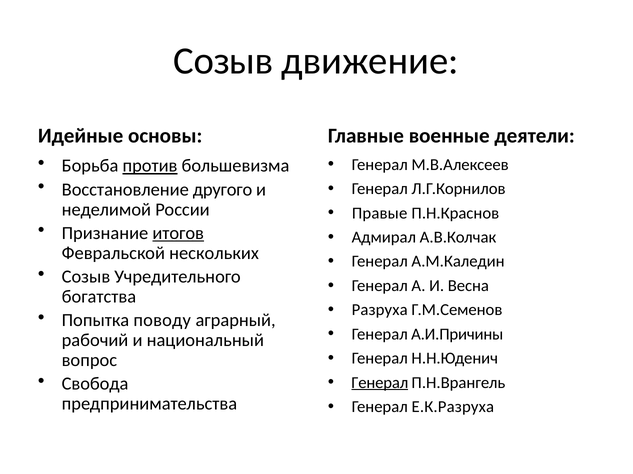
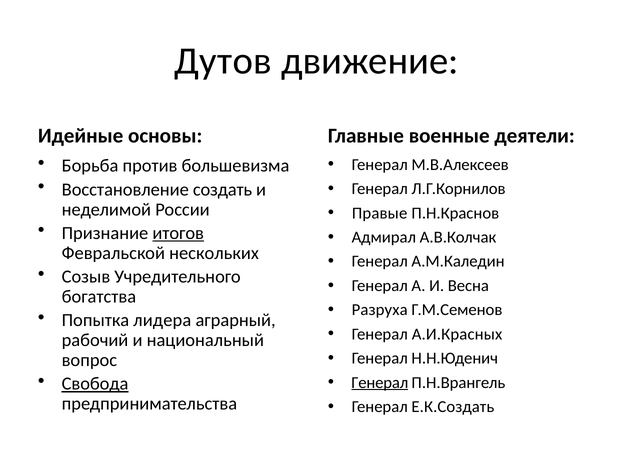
Созыв: Созыв -> Дутов (223, 61)
против underline: present -> none (150, 166)
другого: другого -> создать (223, 190)
поводу: поводу -> лидера (162, 321)
А.И.Причины: А.И.Причины -> А.И.Красных (457, 335)
Свобода underline: none -> present (95, 384)
Е.К.Разруха: Е.К.Разруха -> Е.К.Создать (453, 407)
